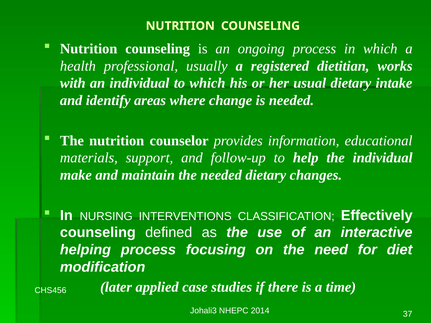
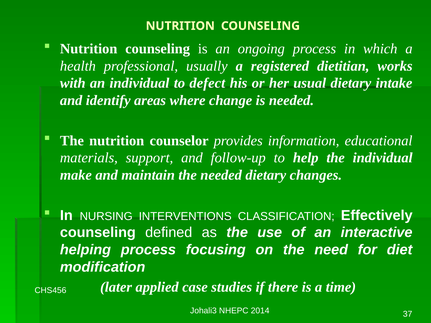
to which: which -> defect (207, 83)
